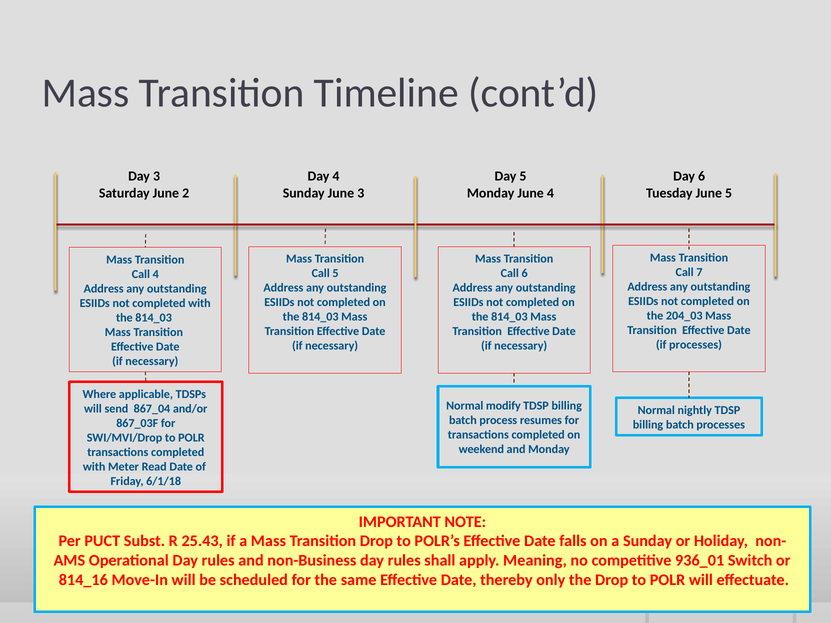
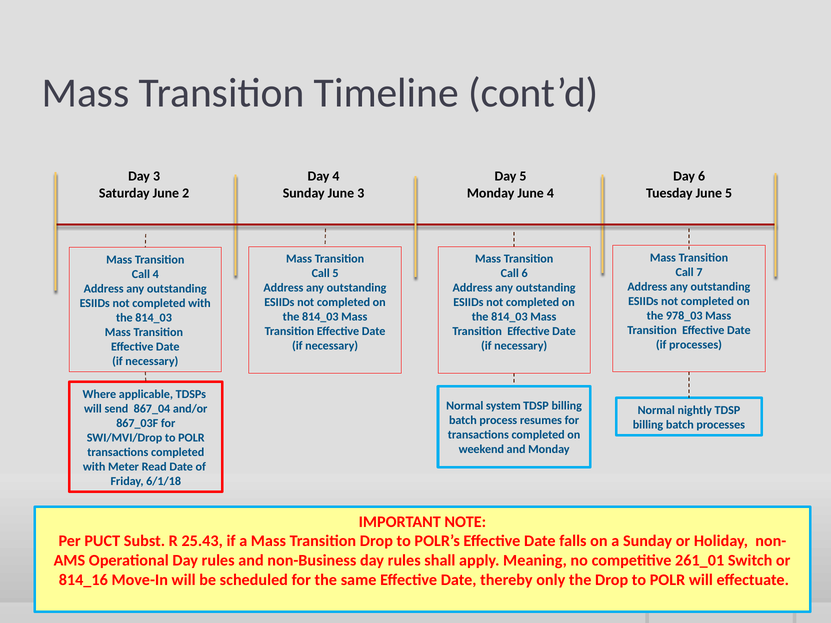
204_03: 204_03 -> 978_03 (684, 316)
modify: modify -> system (503, 406)
936_01: 936_01 -> 261_01 (700, 561)
